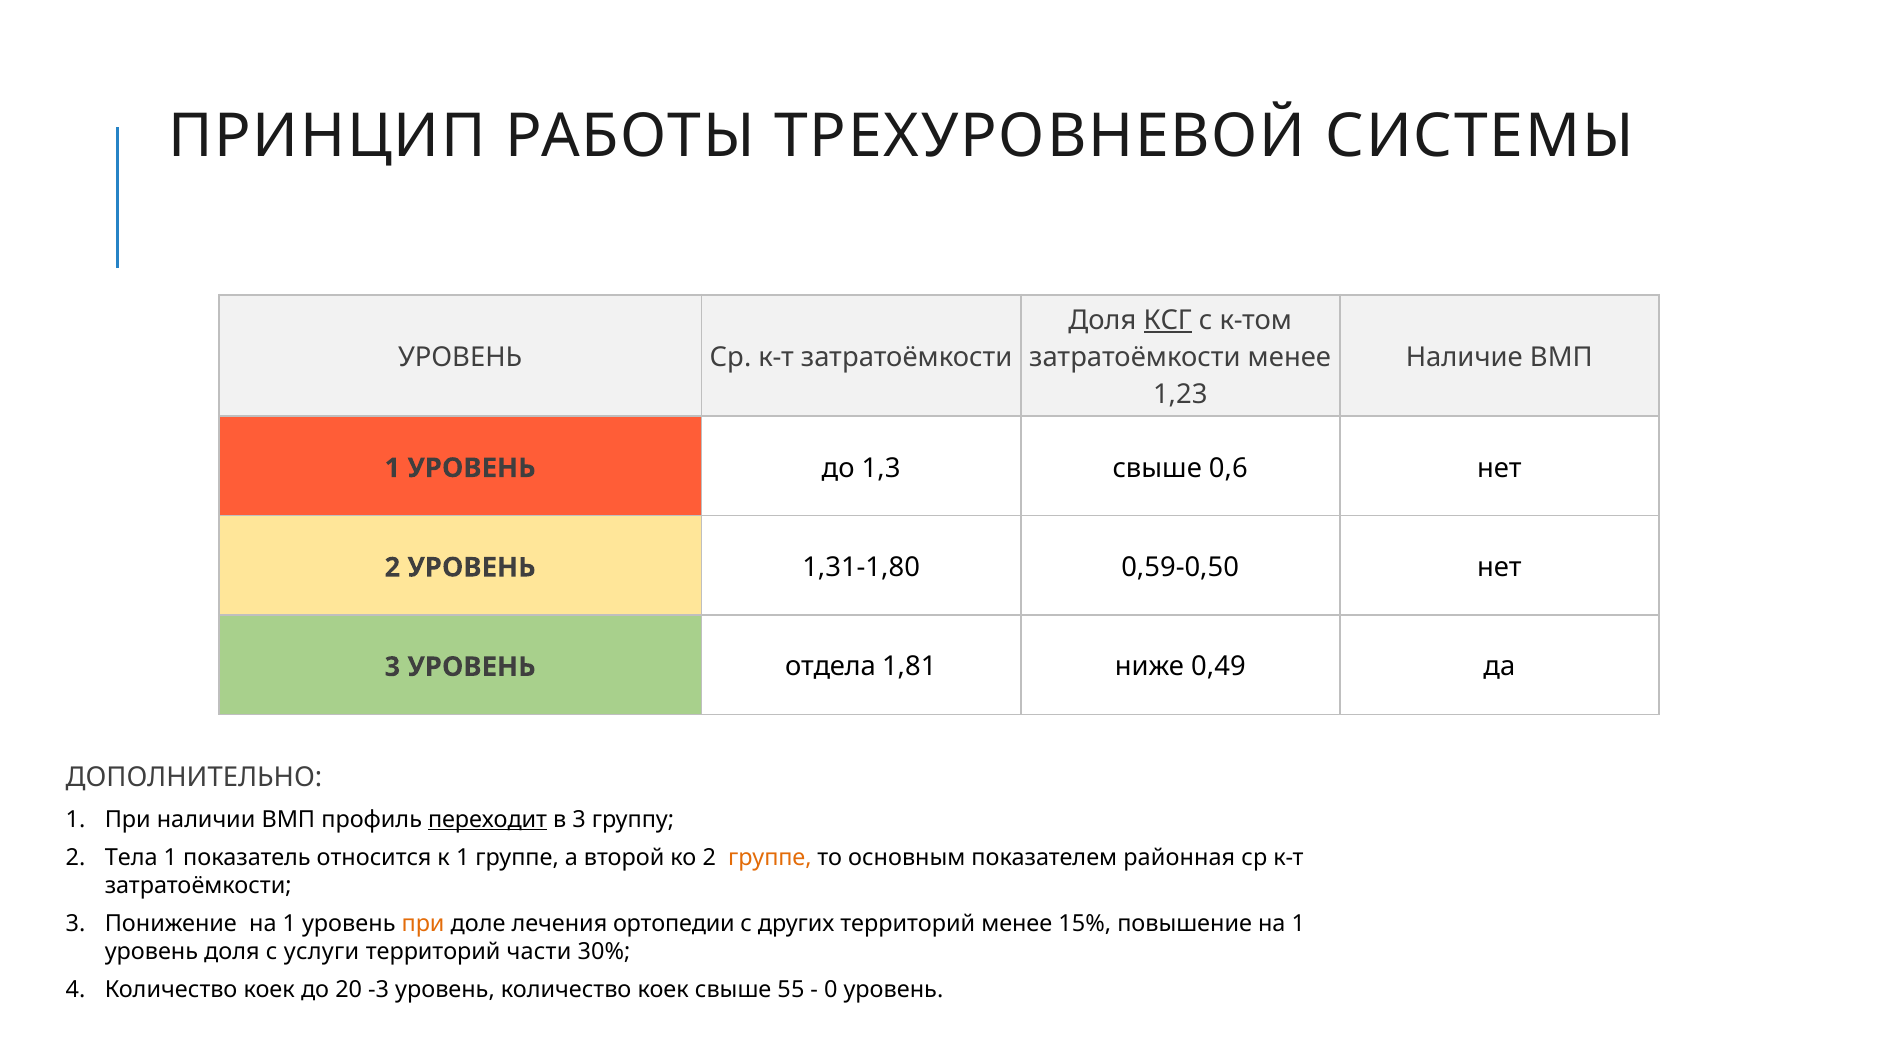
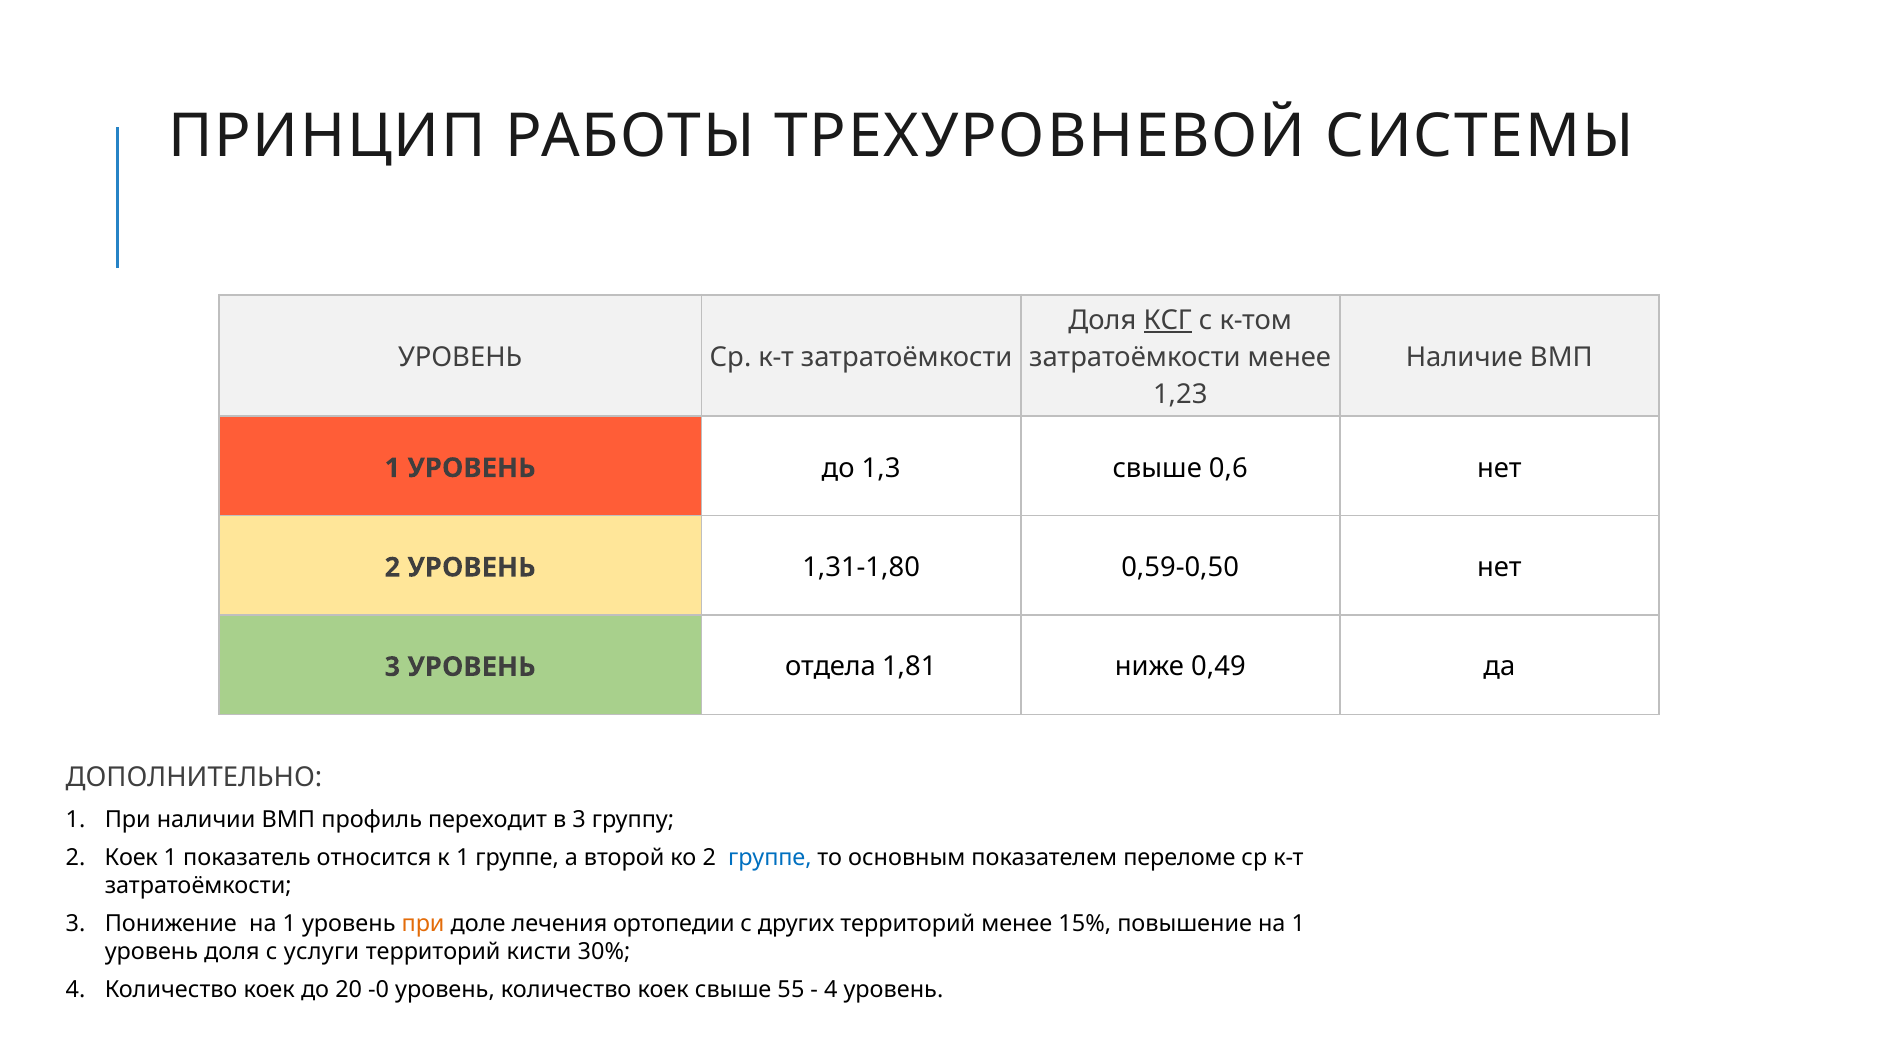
переходит underline: present -> none (488, 820)
2 Тела: Тела -> Коек (131, 858)
группе colour: orange -> blue (770, 858)
районная: районная -> переломе (1179, 858)
части: части -> кисти (539, 952)
-3: -3 -> -0 (379, 990)
0: 0 -> 4 (831, 990)
